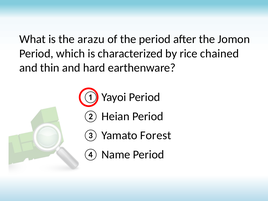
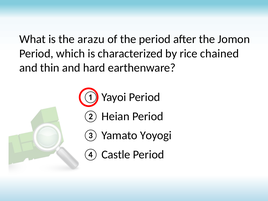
Forest: Forest -> Yoyogi (156, 135)
Name: Name -> Castle (116, 155)
